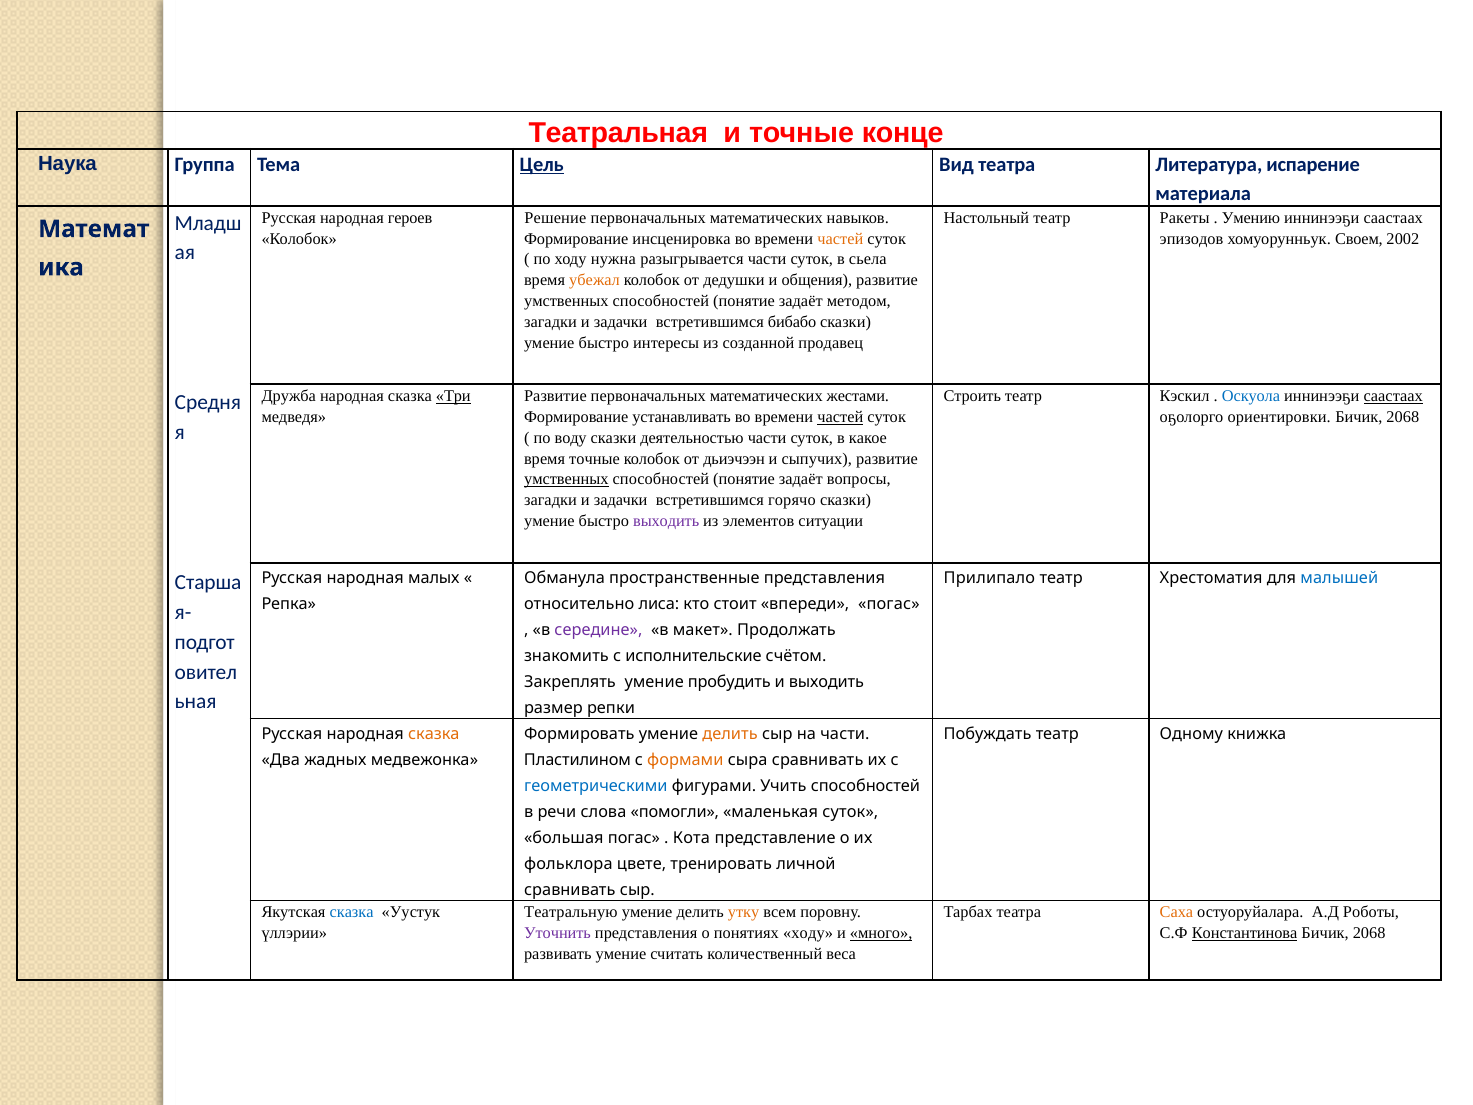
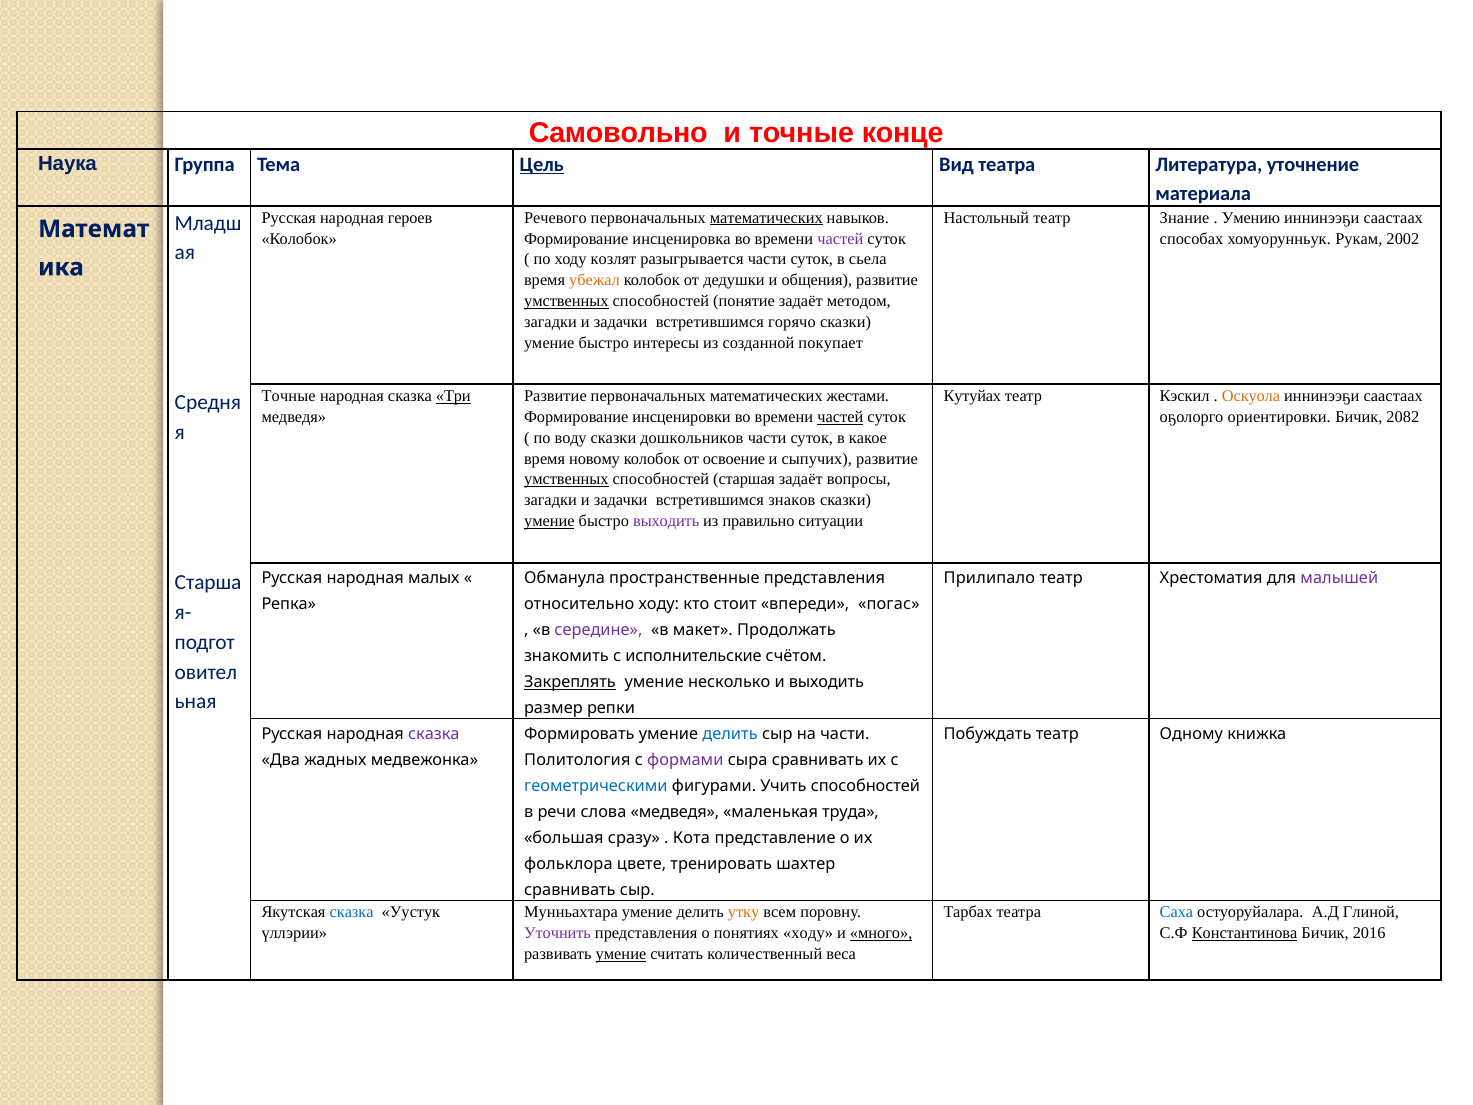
Театральная: Театральная -> Самовольно (618, 133)
испарение: испарение -> уточнение (1313, 165)
Решение: Решение -> Речевого (555, 218)
математических underline: none -> present (766, 218)
Ракеты: Ракеты -> Знание (1185, 218)
частей colour: orange -> purple (840, 239)
эпизодов: эпизодов -> способах (1191, 239)
Своем: Своем -> Рукам (1359, 239)
нужна: нужна -> козлят (613, 259)
умственных underline: none -> present (566, 301)
бибабо: бибабо -> горячо (792, 322)
продавец: продавец -> покупает (831, 343)
Дружба: Дружба -> Точные (289, 396)
Строить: Строить -> Кутуйах (972, 396)
Оскуола colour: blue -> orange (1251, 396)
саастаах underline: present -> none (1393, 396)
устанавливать: устанавливать -> инсценировки (682, 417)
2068: 2068 -> 2082 (1403, 417)
деятельностью: деятельностью -> дошкольников (692, 438)
время точные: точные -> новому (595, 459)
дьиэчээн: дьиэчээн -> освоение (734, 459)
понятие: понятие -> старшая (744, 479)
горячо: горячо -> знаков (792, 500)
умение underline: none -> present (549, 521)
элементов: элементов -> правильно (758, 521)
малышей colour: blue -> purple (1339, 578)
относительно лиса: лиса -> ходу (659, 604)
Закреплять underline: none -> present (570, 682)
пробудить: пробудить -> несколько (729, 682)
сказка colour: orange -> purple (434, 734)
делить colour: orange -> blue (730, 734)
Пластилином: Пластилином -> Политология (577, 760)
формами colour: orange -> purple (685, 760)
слова помогли: помогли -> медведя (675, 812)
маленькая суток: суток -> труда (851, 812)
большая погас: погас -> сразу (634, 838)
личной: личной -> шахтер (806, 864)
Театральную: Театральную -> Мунньахтара (571, 912)
Саха colour: orange -> blue (1176, 912)
Роботы: Роботы -> Глиной (1371, 912)
2068: 2068 -> 2016 (1369, 933)
умение underline: none -> present (621, 954)
